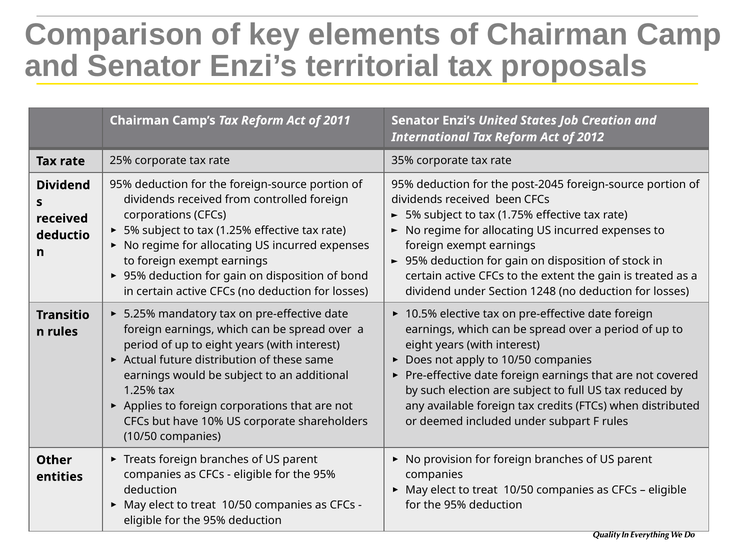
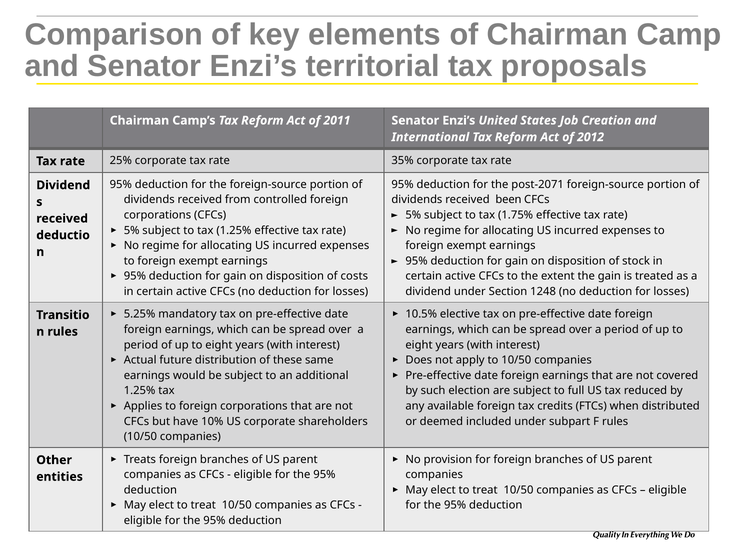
post-2045: post-2045 -> post-2071 (538, 185)
bond: bond -> costs (354, 276)
